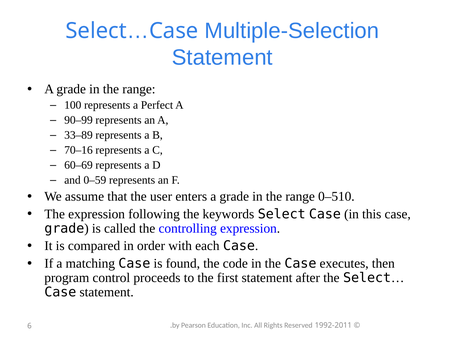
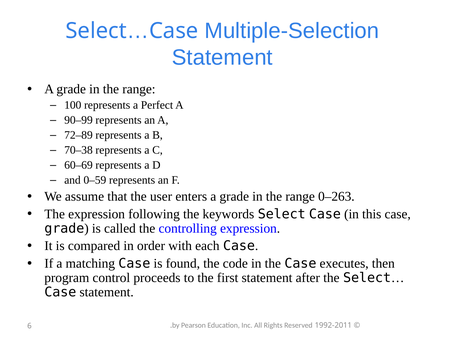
33–89: 33–89 -> 72–89 (78, 135)
70–16: 70–16 -> 70–38 (78, 150)
0–510: 0–510 -> 0–263 (336, 196)
